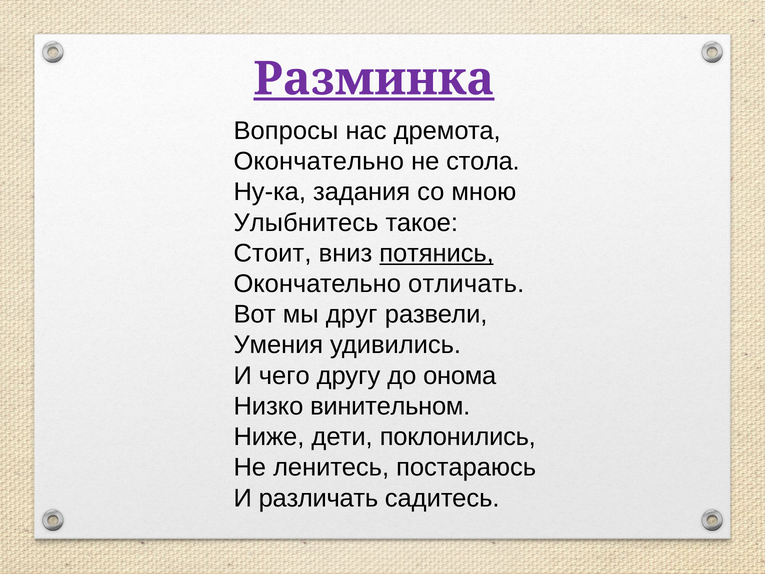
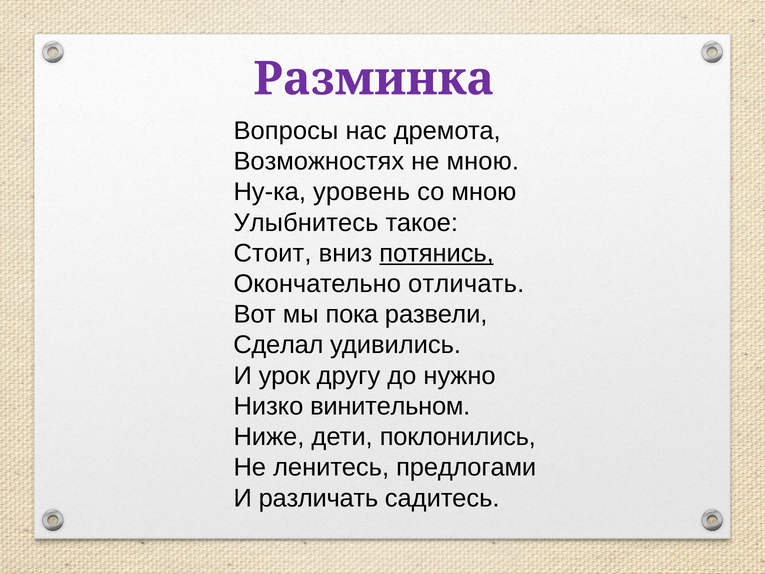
Разминка underline: present -> none (374, 79)
Окончательно: Окончательно -> Возможностях (319, 161)
не стола: стола -> мною (483, 161)
задания: задания -> уровень (362, 192)
друг: друг -> пока (352, 314)
Умения: Умения -> Сделал (278, 345)
чего: чего -> урок (284, 375)
онома: онома -> нужно (460, 375)
постараюсь: постараюсь -> предлогами (466, 467)
